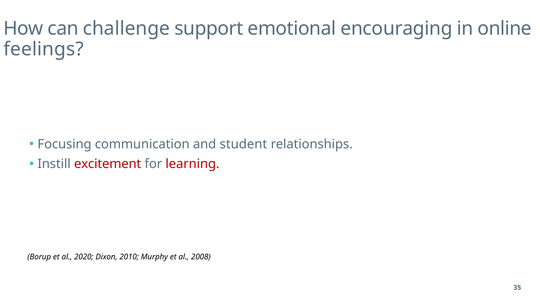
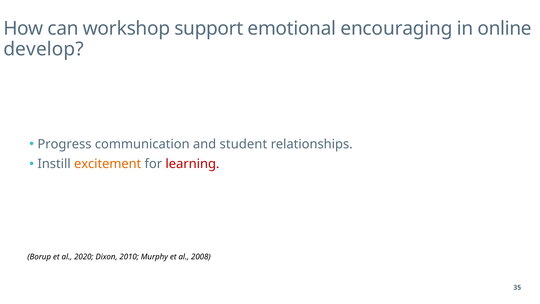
challenge: challenge -> workshop (127, 28)
feelings: feelings -> develop (44, 49)
Focusing: Focusing -> Progress (64, 144)
excitement colour: red -> orange (108, 164)
